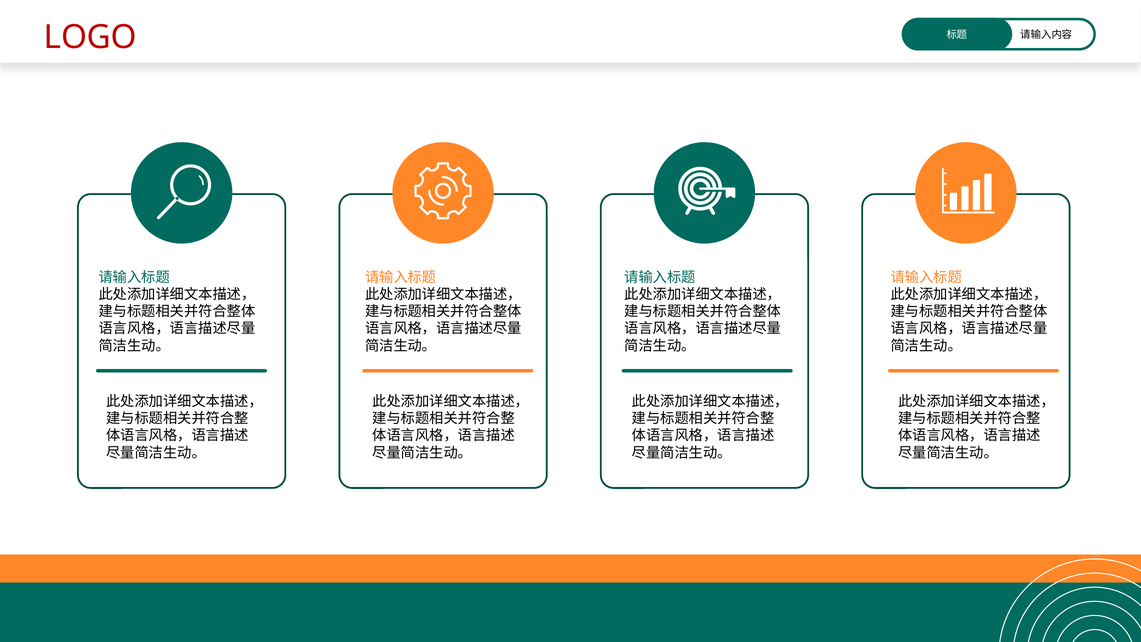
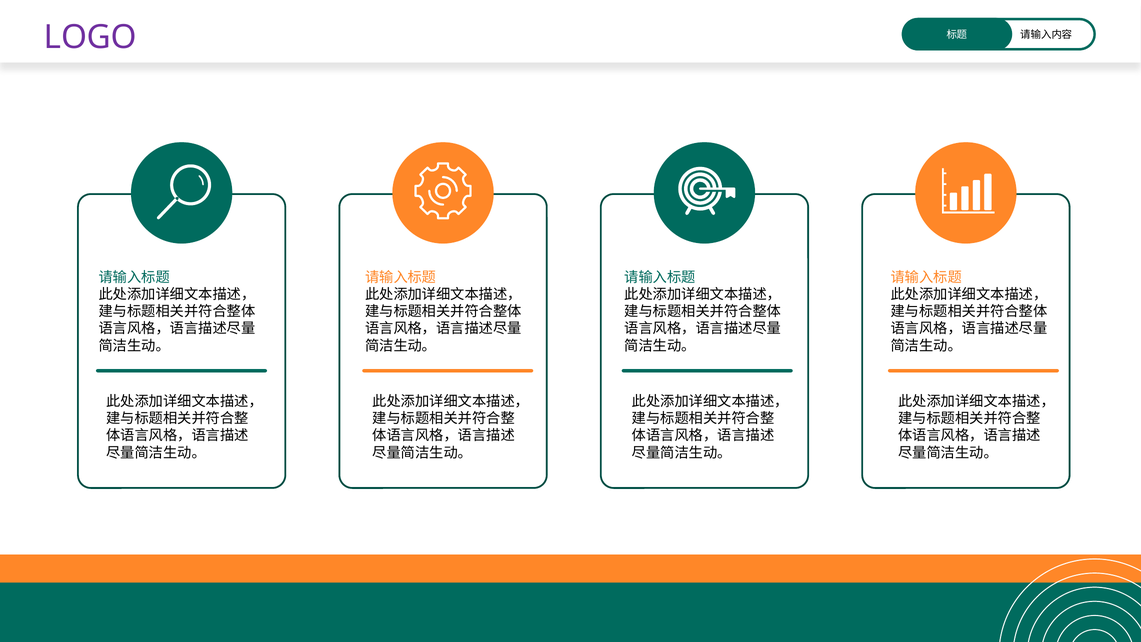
LOGO colour: red -> purple (90, 37)
